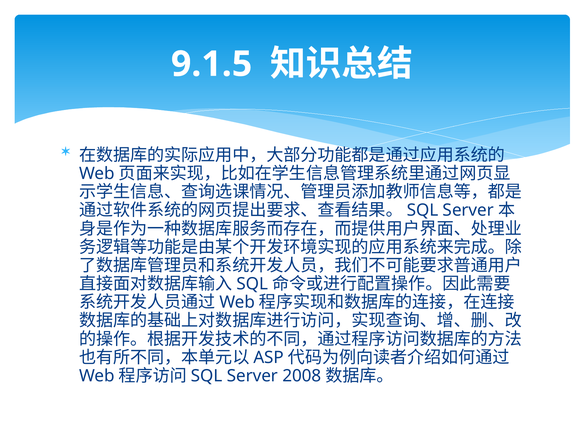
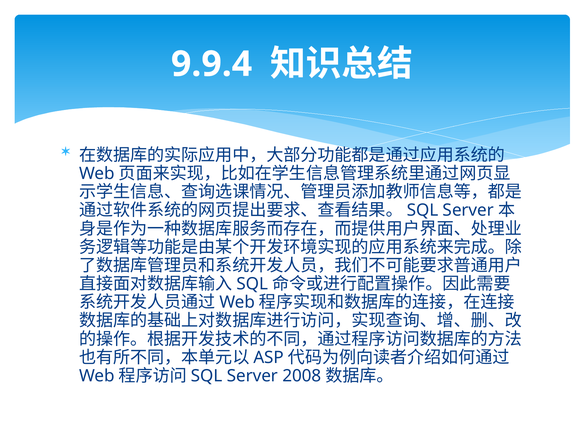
9.1.5: 9.1.5 -> 9.9.4 (212, 64)
